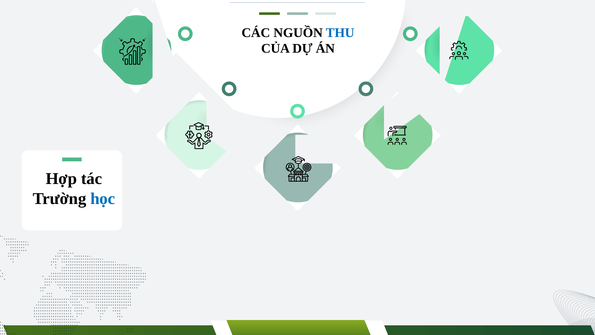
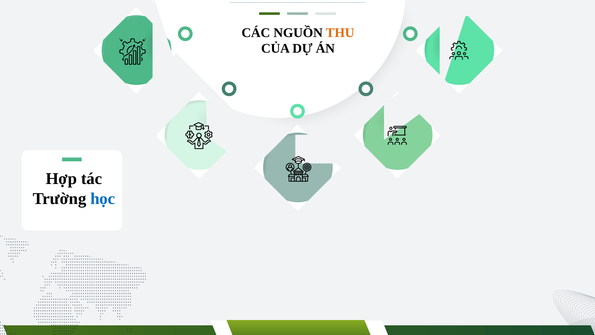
THU colour: blue -> orange (340, 33)
